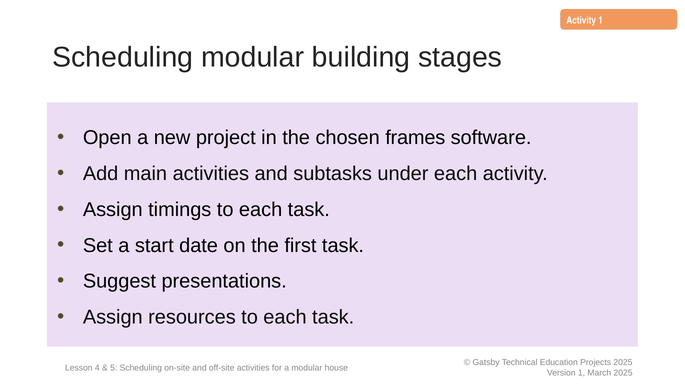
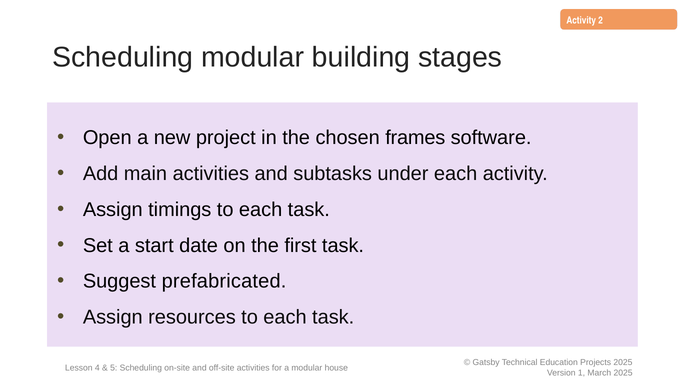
Activity 1: 1 -> 2 (601, 21)
presentations: presentations -> prefabricated (224, 282)
